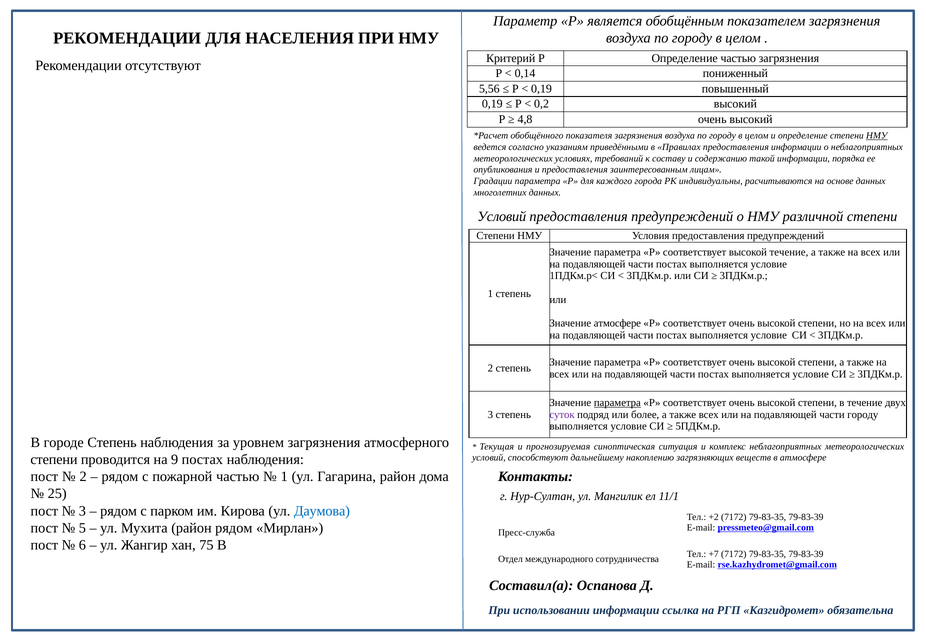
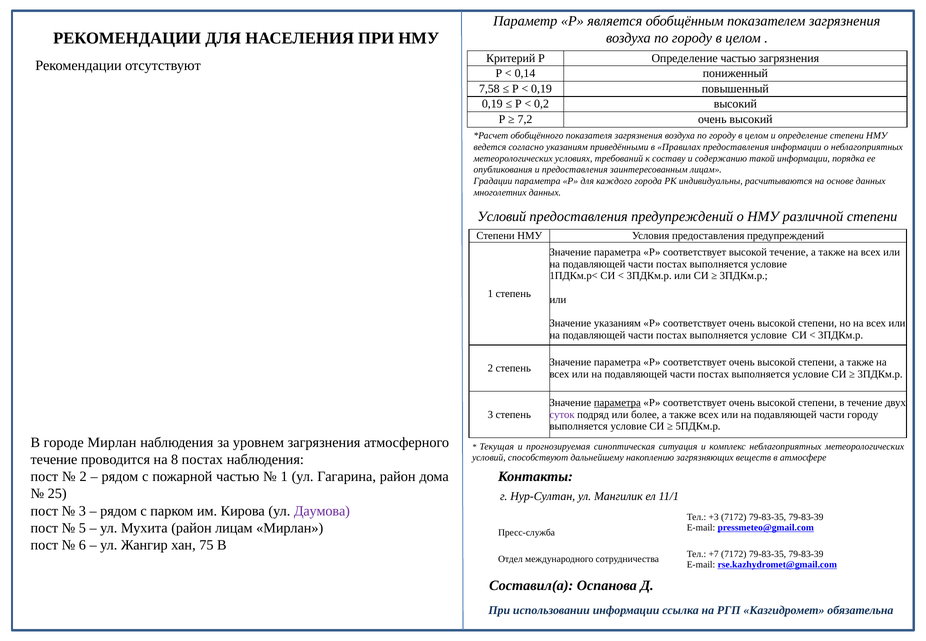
5,56: 5,56 -> 7,58 (489, 89)
4,8: 4,8 -> 7,2 (525, 119)
НМУ underline: present -> none (877, 136)
Значение атмосфере: атмосфере -> указаниям (617, 323)
городе Степень: Степень -> Мирлан (112, 443)
степени: степени -> течение (54, 460)
9: 9 -> 8 (175, 460)
Даумова colour: blue -> purple (322, 511)
+2: +2 -> +3 (714, 517)
район рядом: рядом -> лицам (234, 528)
